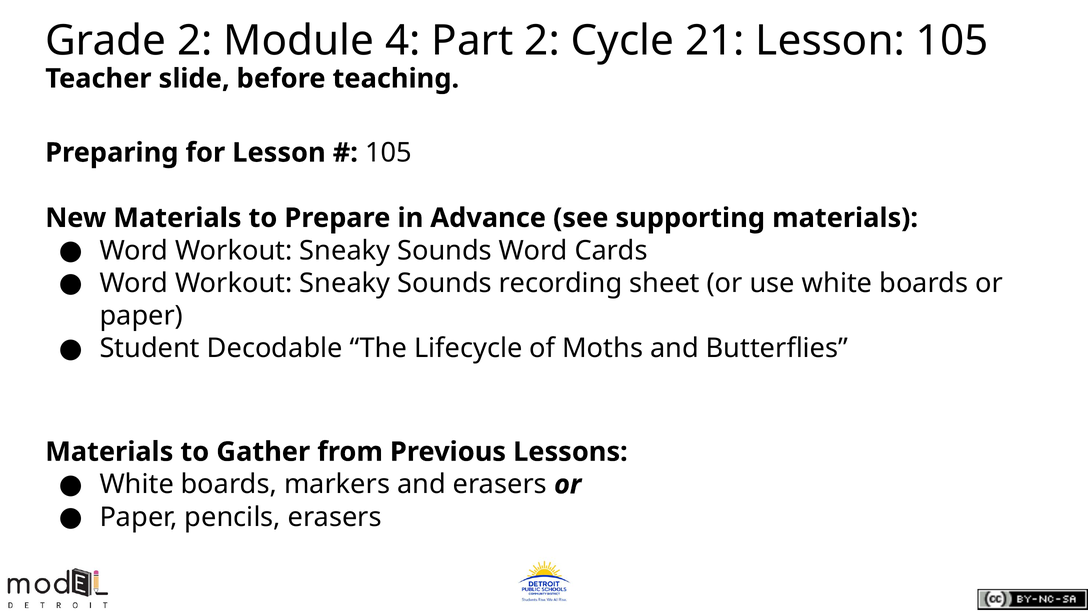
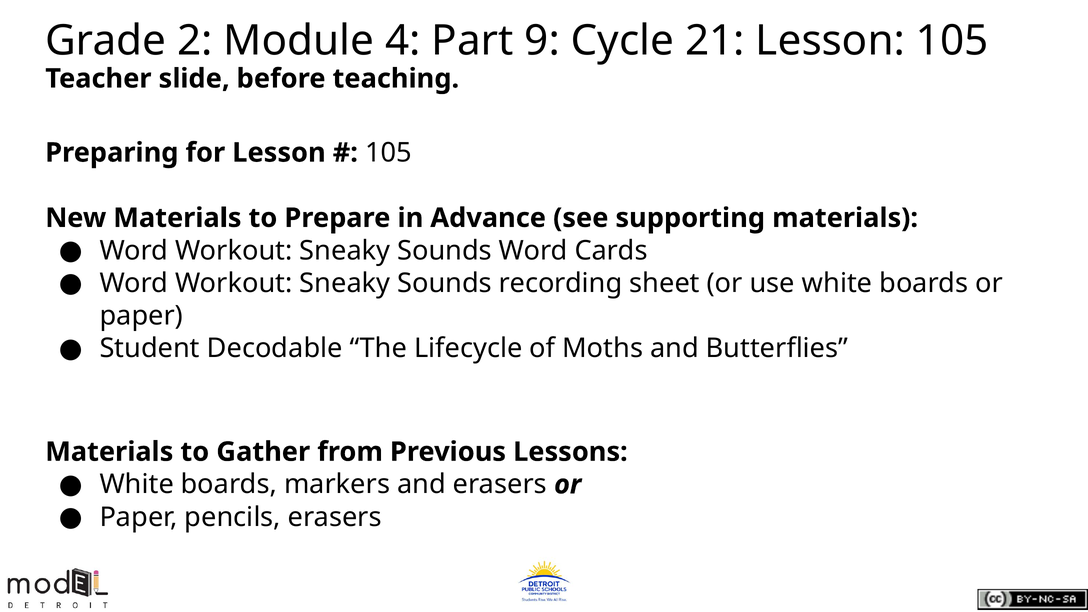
Part 2: 2 -> 9 (542, 41)
